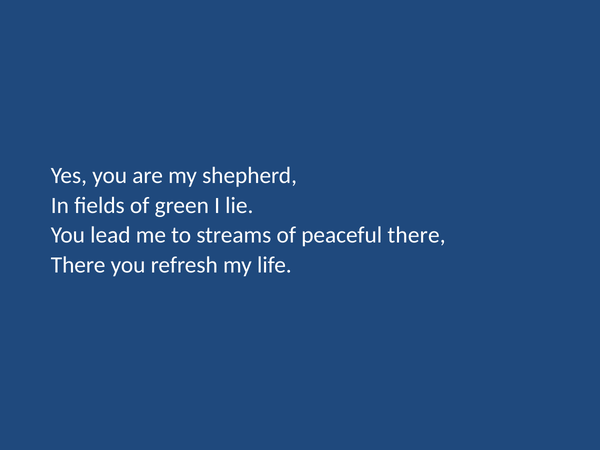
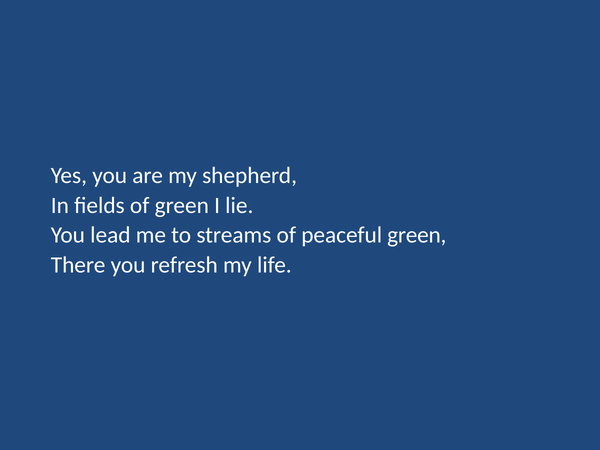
peaceful there: there -> green (417, 235)
